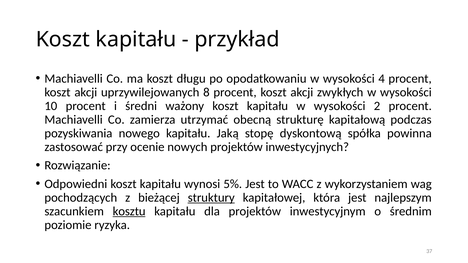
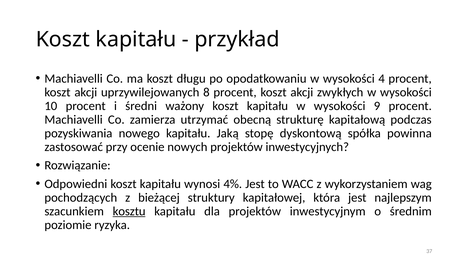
2: 2 -> 9 (377, 106)
5%: 5% -> 4% (233, 184)
struktury underline: present -> none (211, 198)
